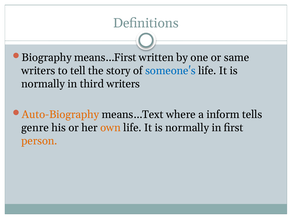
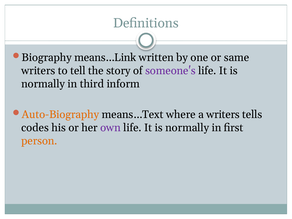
means…First: means…First -> means…Link (105, 58)
someone's colour: blue -> purple (170, 71)
third writers: writers -> inform (123, 84)
a inform: inform -> writers (223, 115)
genre: genre -> codes (35, 128)
own colour: orange -> purple (111, 128)
